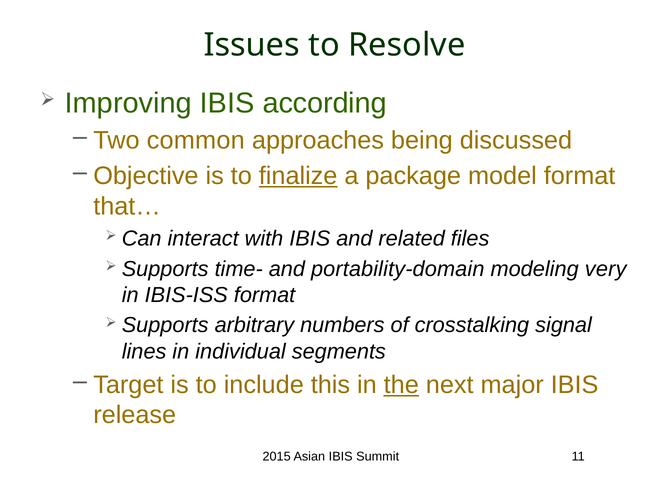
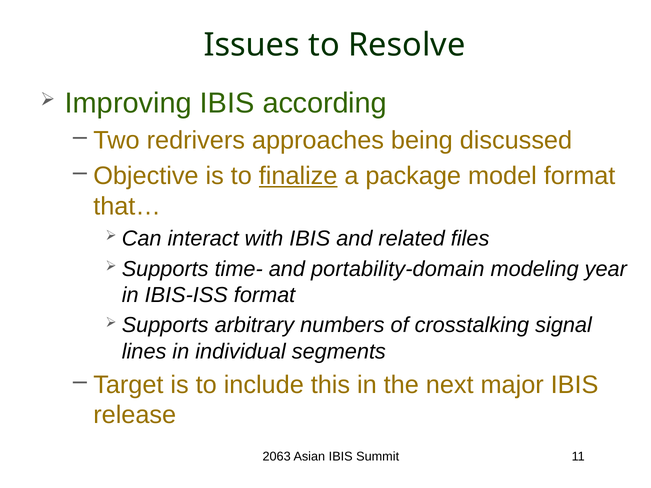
common: common -> redrivers (196, 141)
very: very -> year (606, 269)
the underline: present -> none (401, 385)
2015: 2015 -> 2063 (277, 457)
